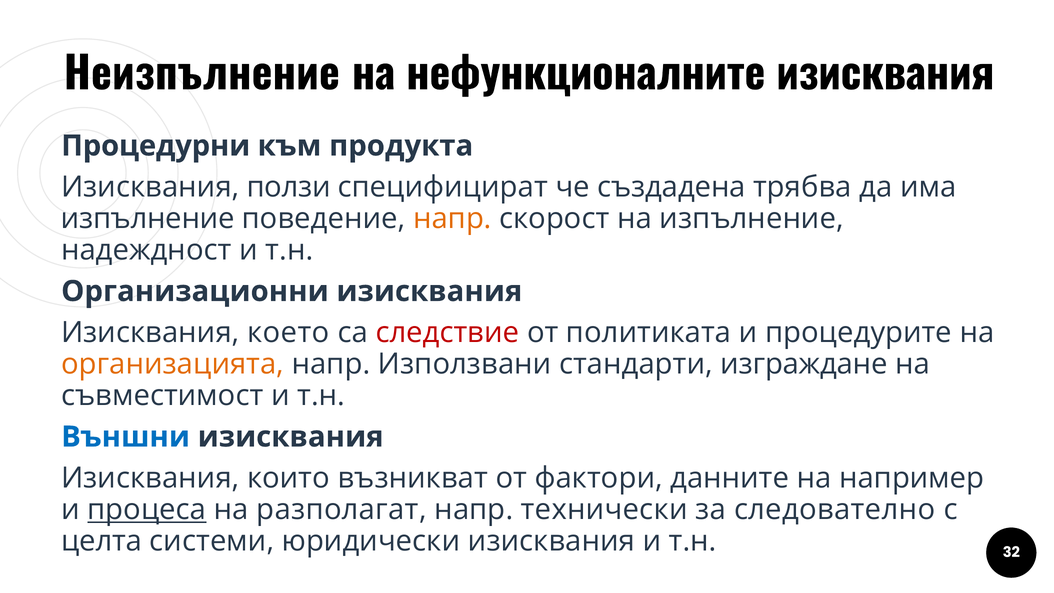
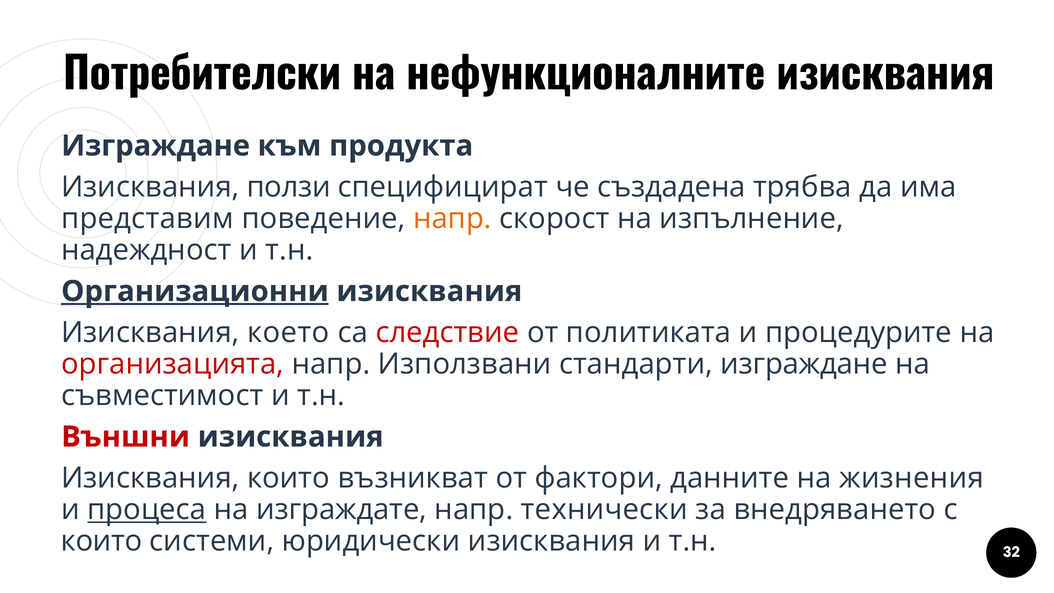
Неизпълнение: Неизпълнение -> Потребителски (202, 75)
Процедурни: Процедурни -> Изграждане (156, 146)
изпълнение: изпълнение -> представим (147, 219)
Организационни underline: none -> present (195, 291)
организацията colour: orange -> red (173, 364)
Външни colour: blue -> red (126, 437)
например: например -> жизнения (912, 478)
разполагат: разполагат -> изграждате (342, 510)
следователно: следователно -> внедряването (835, 510)
целта: целта -> които (102, 541)
